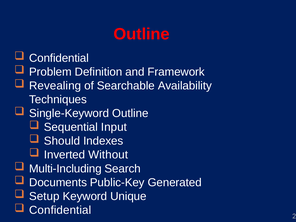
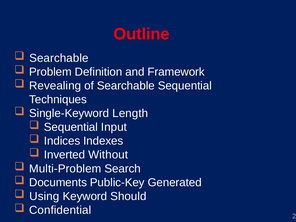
Confidential: Confidential -> Searchable (59, 58)
Searchable Availability: Availability -> Sequential (185, 86)
Single-Keyword Outline: Outline -> Length (130, 113)
Should: Should -> Indices (62, 141)
Multi-Including: Multi-Including -> Multi-Problem (65, 169)
Setup: Setup -> Using (44, 196)
Unique: Unique -> Should (128, 196)
